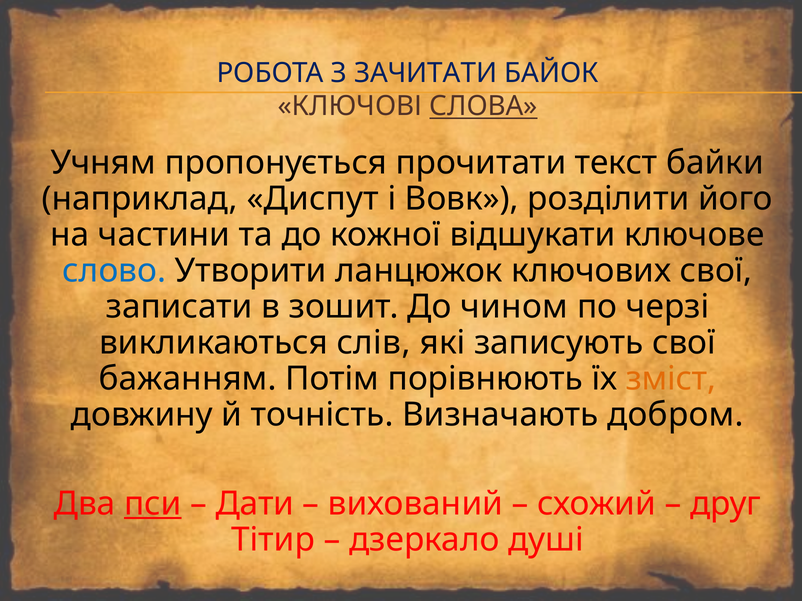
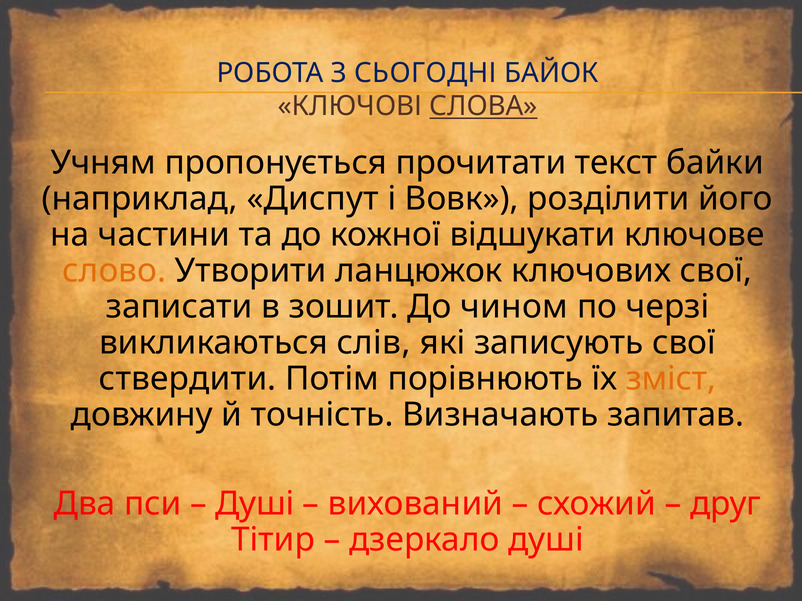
ЗАЧИТАТИ: ЗАЧИТАТИ -> СЬОГОДНІ (425, 73)
слово colour: blue -> orange (114, 271)
бажанням: бажанням -> ствердити (188, 379)
добром: добром -> запитав (676, 415)
пси underline: present -> none (153, 504)
Дати: Дати -> Душі (255, 504)
